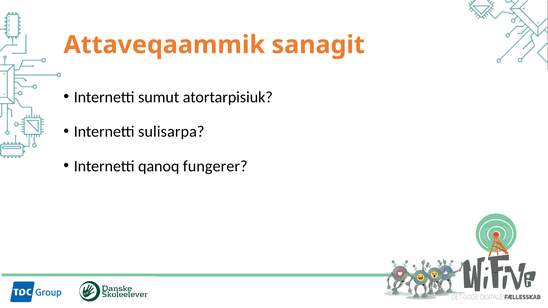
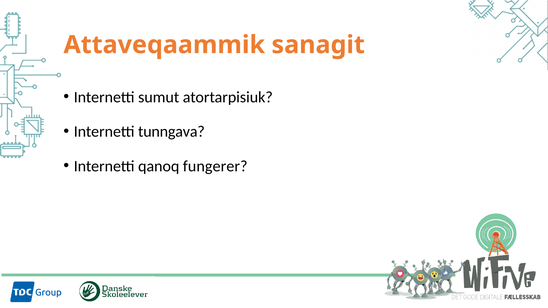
sulisarpa: sulisarpa -> tunngava (171, 132)
